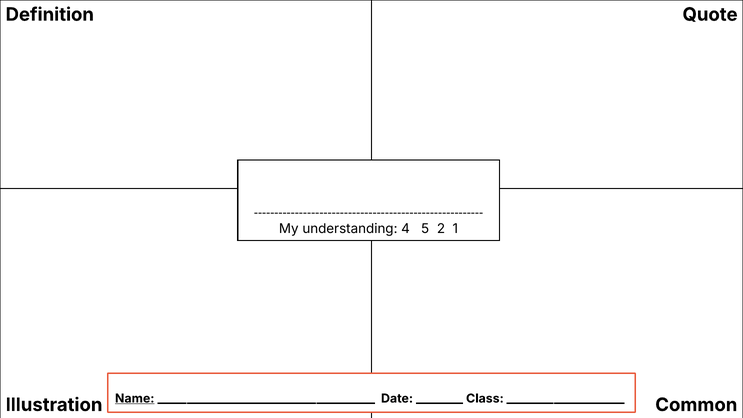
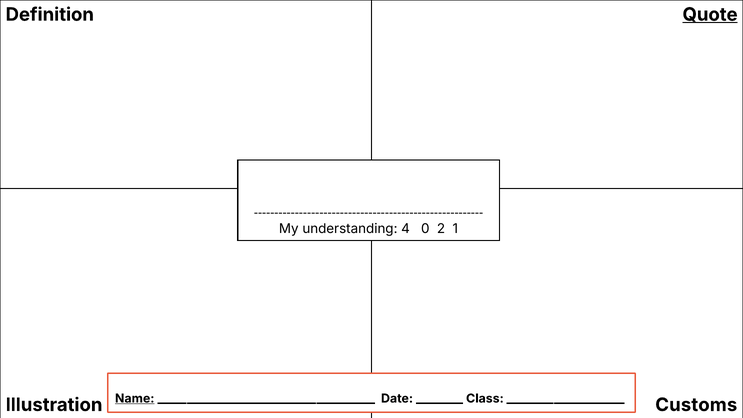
Quote underline: none -> present (710, 15)
5: 5 -> 0 (425, 229)
Common: Common -> Customs (696, 405)
